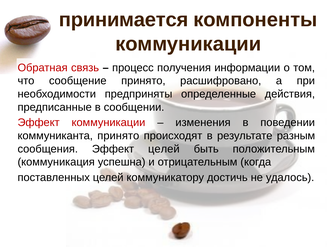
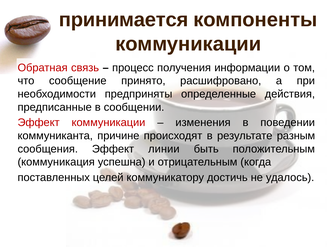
коммуниканта принято: принято -> причине (118, 136)
Эффект целей: целей -> линии (164, 149)
